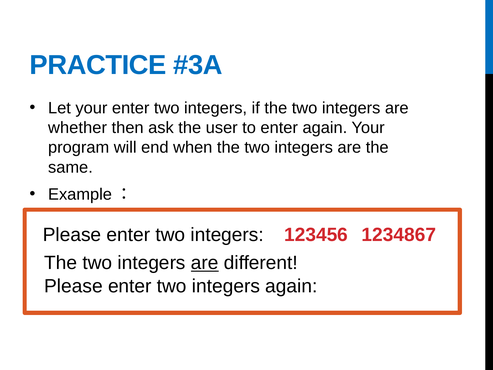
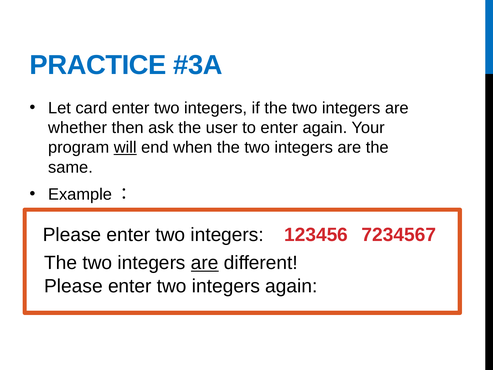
Let your: your -> card (91, 108)
will underline: none -> present (125, 147)
1234867: 1234867 -> 7234567 (399, 235)
